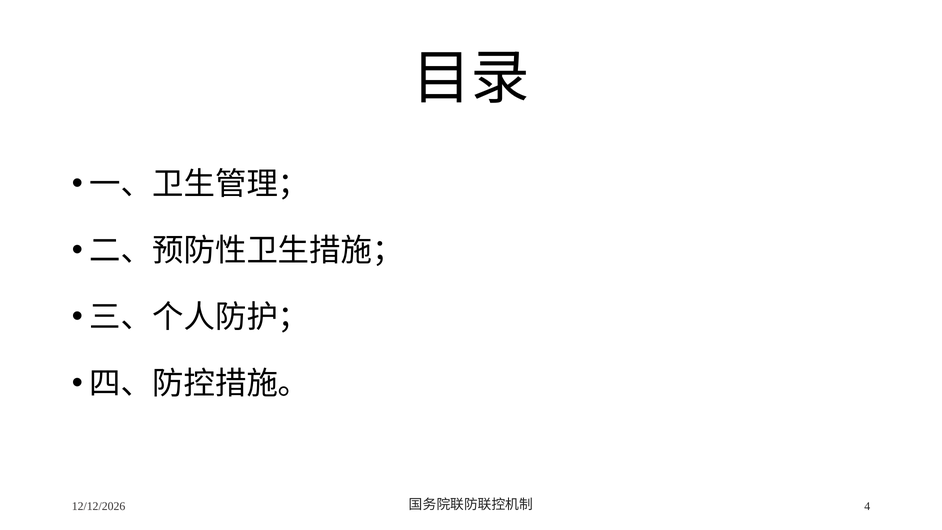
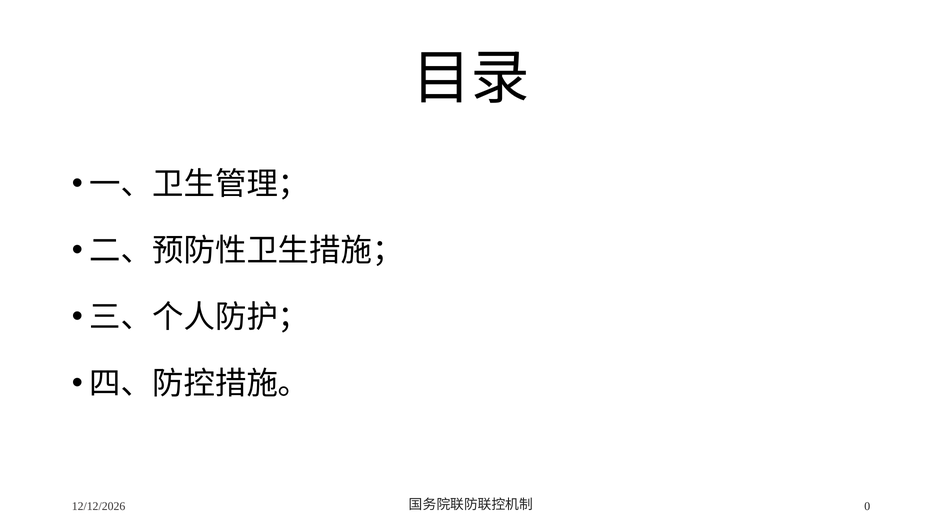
4: 4 -> 0 (867, 506)
